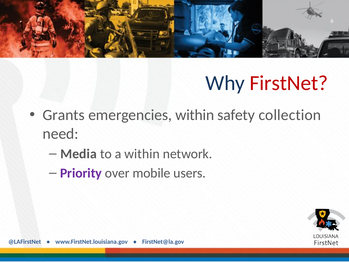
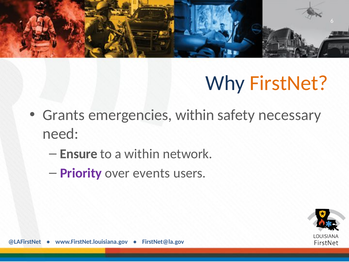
FirstNet colour: red -> orange (289, 83)
collection: collection -> necessary (290, 115)
Media: Media -> Ensure (79, 154)
mobile: mobile -> events (151, 173)
